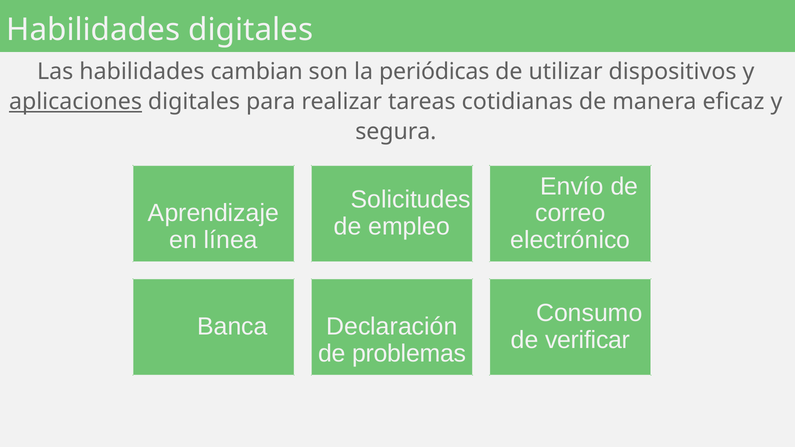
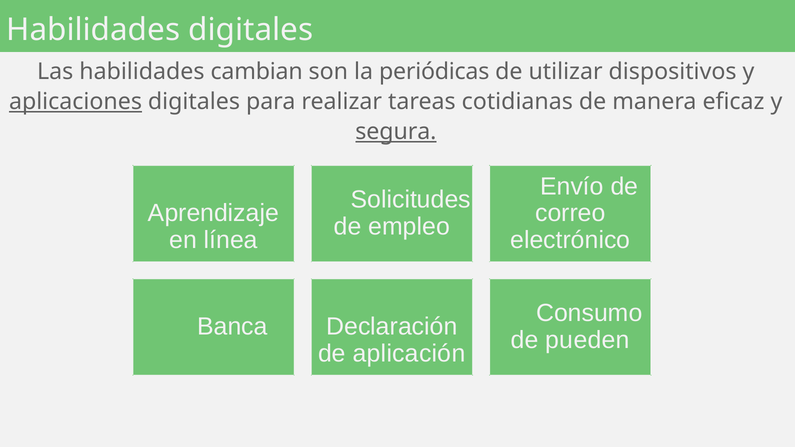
segura underline: none -> present (396, 132)
verificar: verificar -> pueden (587, 340)
problemas: problemas -> aplicación (409, 354)
